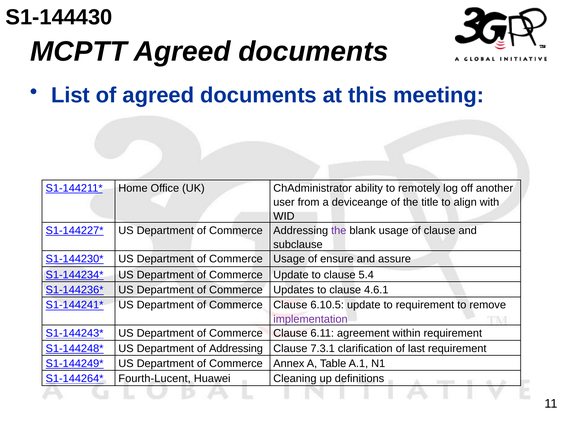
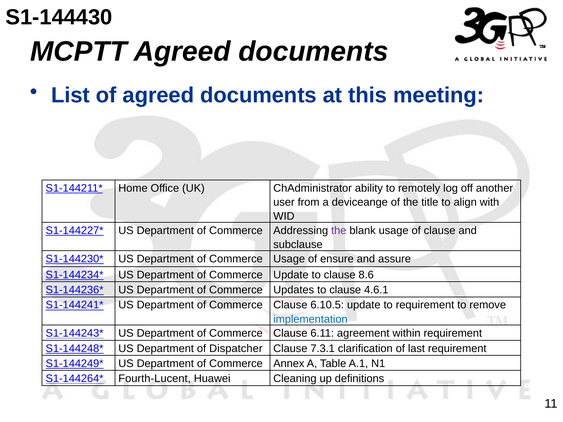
5.4: 5.4 -> 8.6 (366, 275)
implementation colour: purple -> blue (310, 319)
of Addressing: Addressing -> Dispatcher (236, 349)
